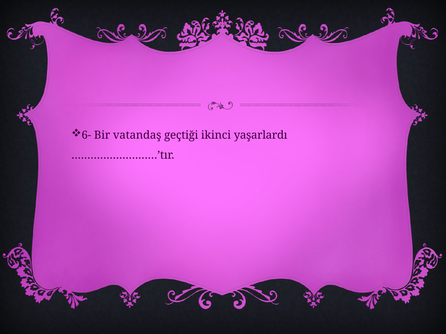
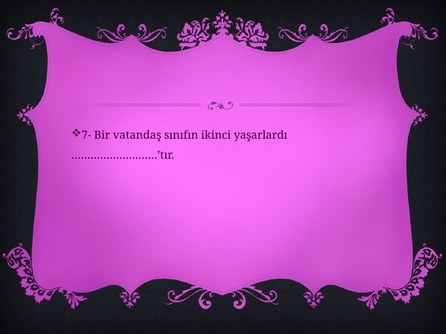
6-: 6- -> 7- (86, 135)
geçtiği: geçtiği -> sınıfın (181, 135)
